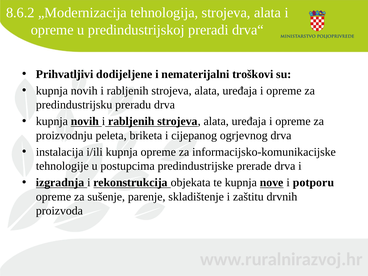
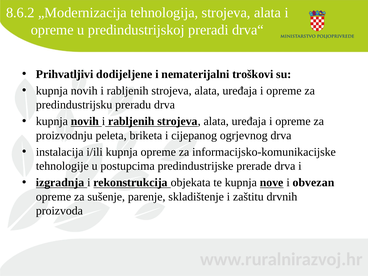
potporu: potporu -> obvezan (313, 183)
